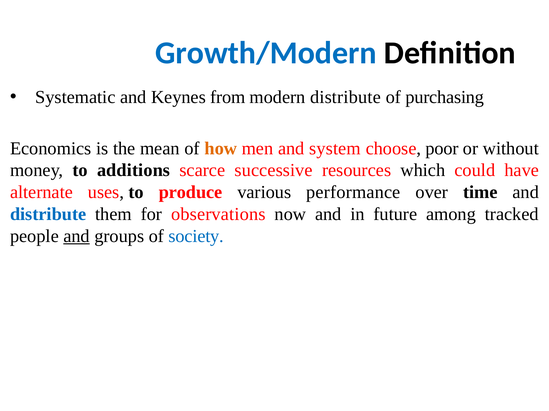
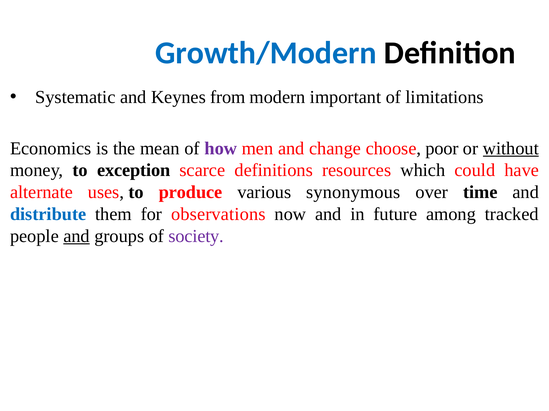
modern distribute: distribute -> important (346, 97)
purchasing: purchasing -> limitations (445, 97)
how colour: orange -> purple (221, 149)
system: system -> change (335, 149)
without underline: none -> present (511, 149)
additions: additions -> exception (134, 171)
successive: successive -> definitions (274, 171)
performance: performance -> synonymous (353, 193)
society colour: blue -> purple (196, 236)
